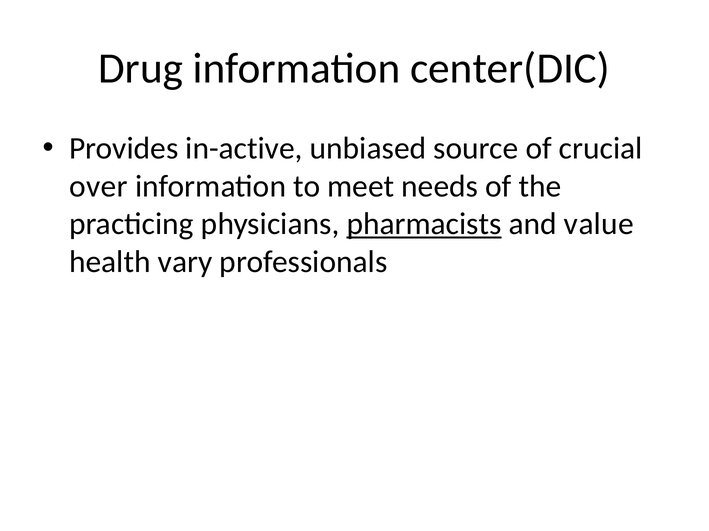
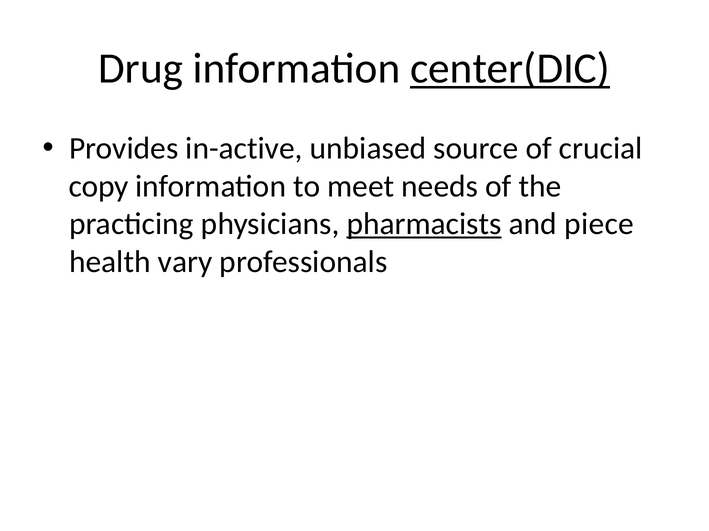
center(DIC underline: none -> present (510, 69)
over: over -> copy (99, 187)
value: value -> piece (599, 224)
